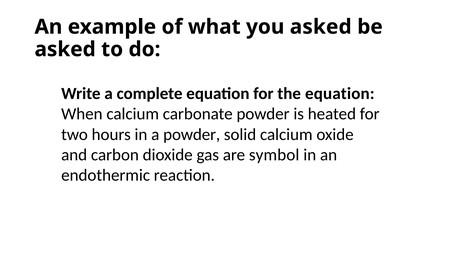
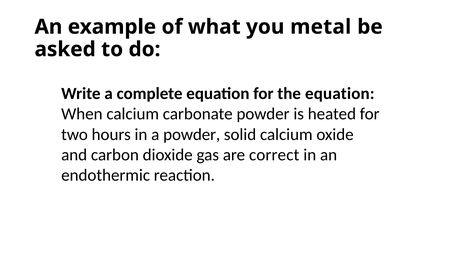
you asked: asked -> metal (321, 27)
symbol: symbol -> correct (274, 155)
